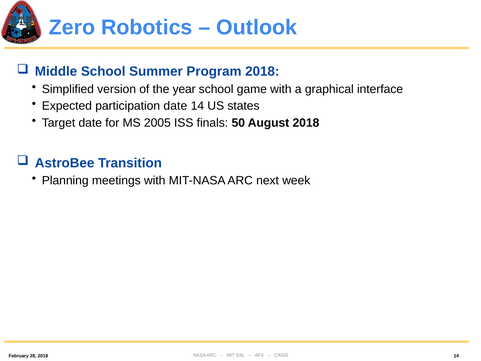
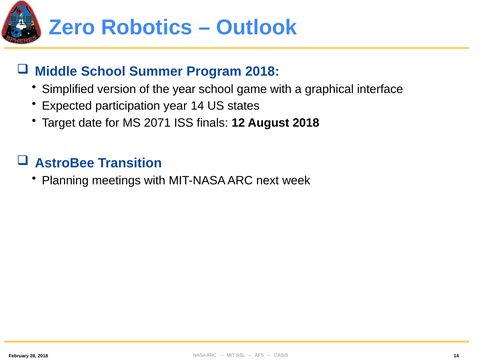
participation date: date -> year (175, 106)
2005: 2005 -> 2071 (157, 123)
50: 50 -> 12 (238, 123)
